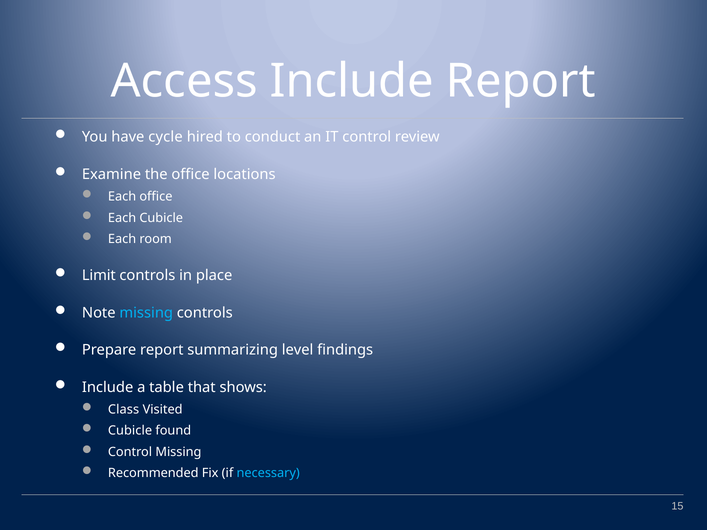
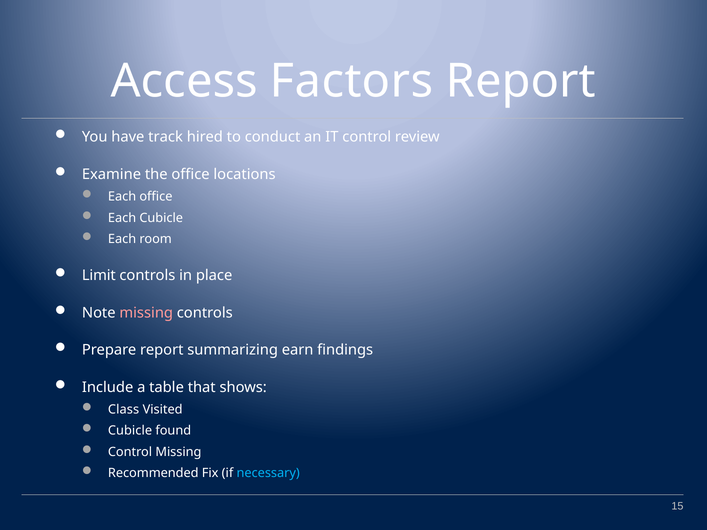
Access Include: Include -> Factors (352, 81)
cycle: cycle -> track (166, 137)
missing colour: light blue -> pink (146, 313)
level: level -> earn (298, 350)
